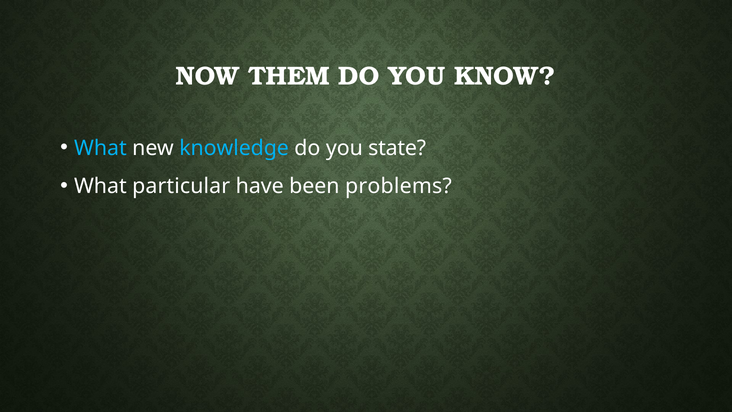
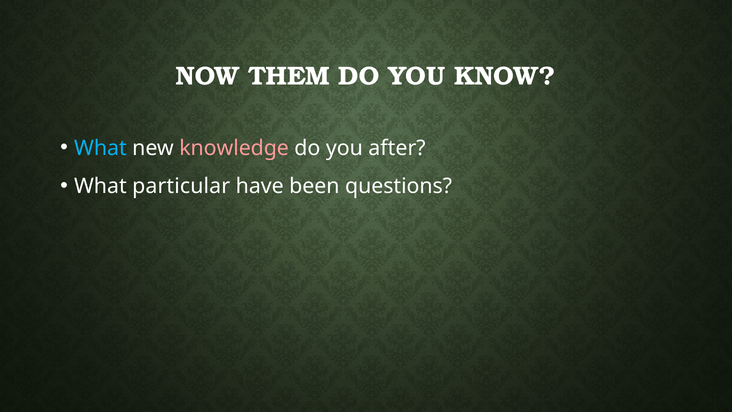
knowledge colour: light blue -> pink (234, 148)
state: state -> after (397, 148)
problems: problems -> questions (399, 186)
